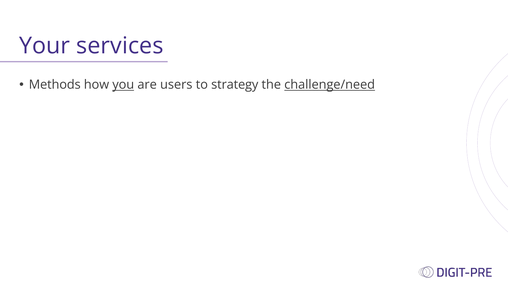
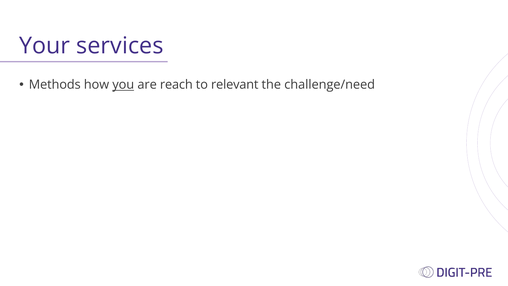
users: users -> reach (176, 85)
strategy: strategy -> relevant (235, 85)
challenge/need underline: present -> none (330, 85)
